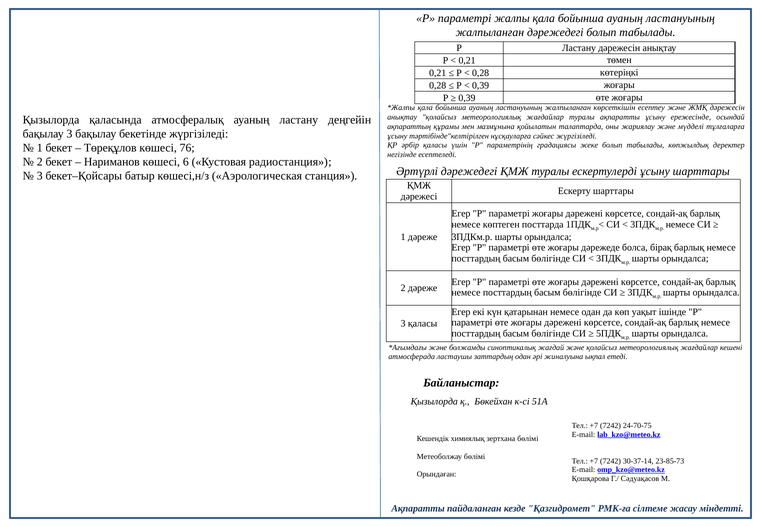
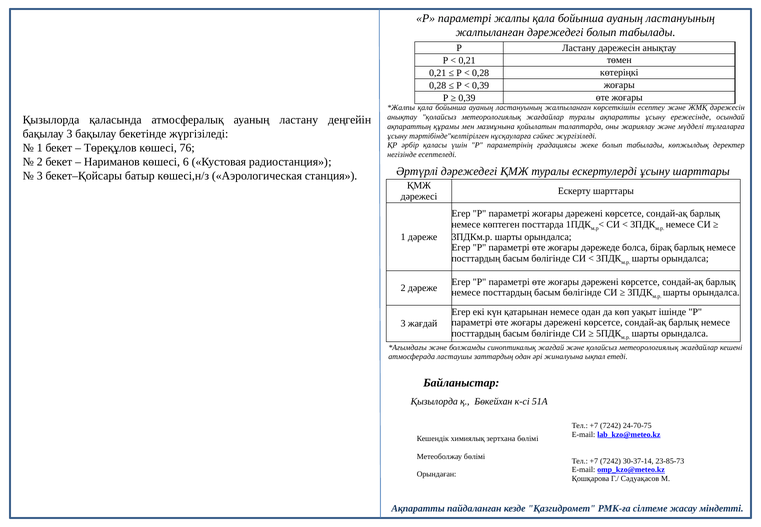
3 қаласы: қаласы -> жағдай (423, 323)
